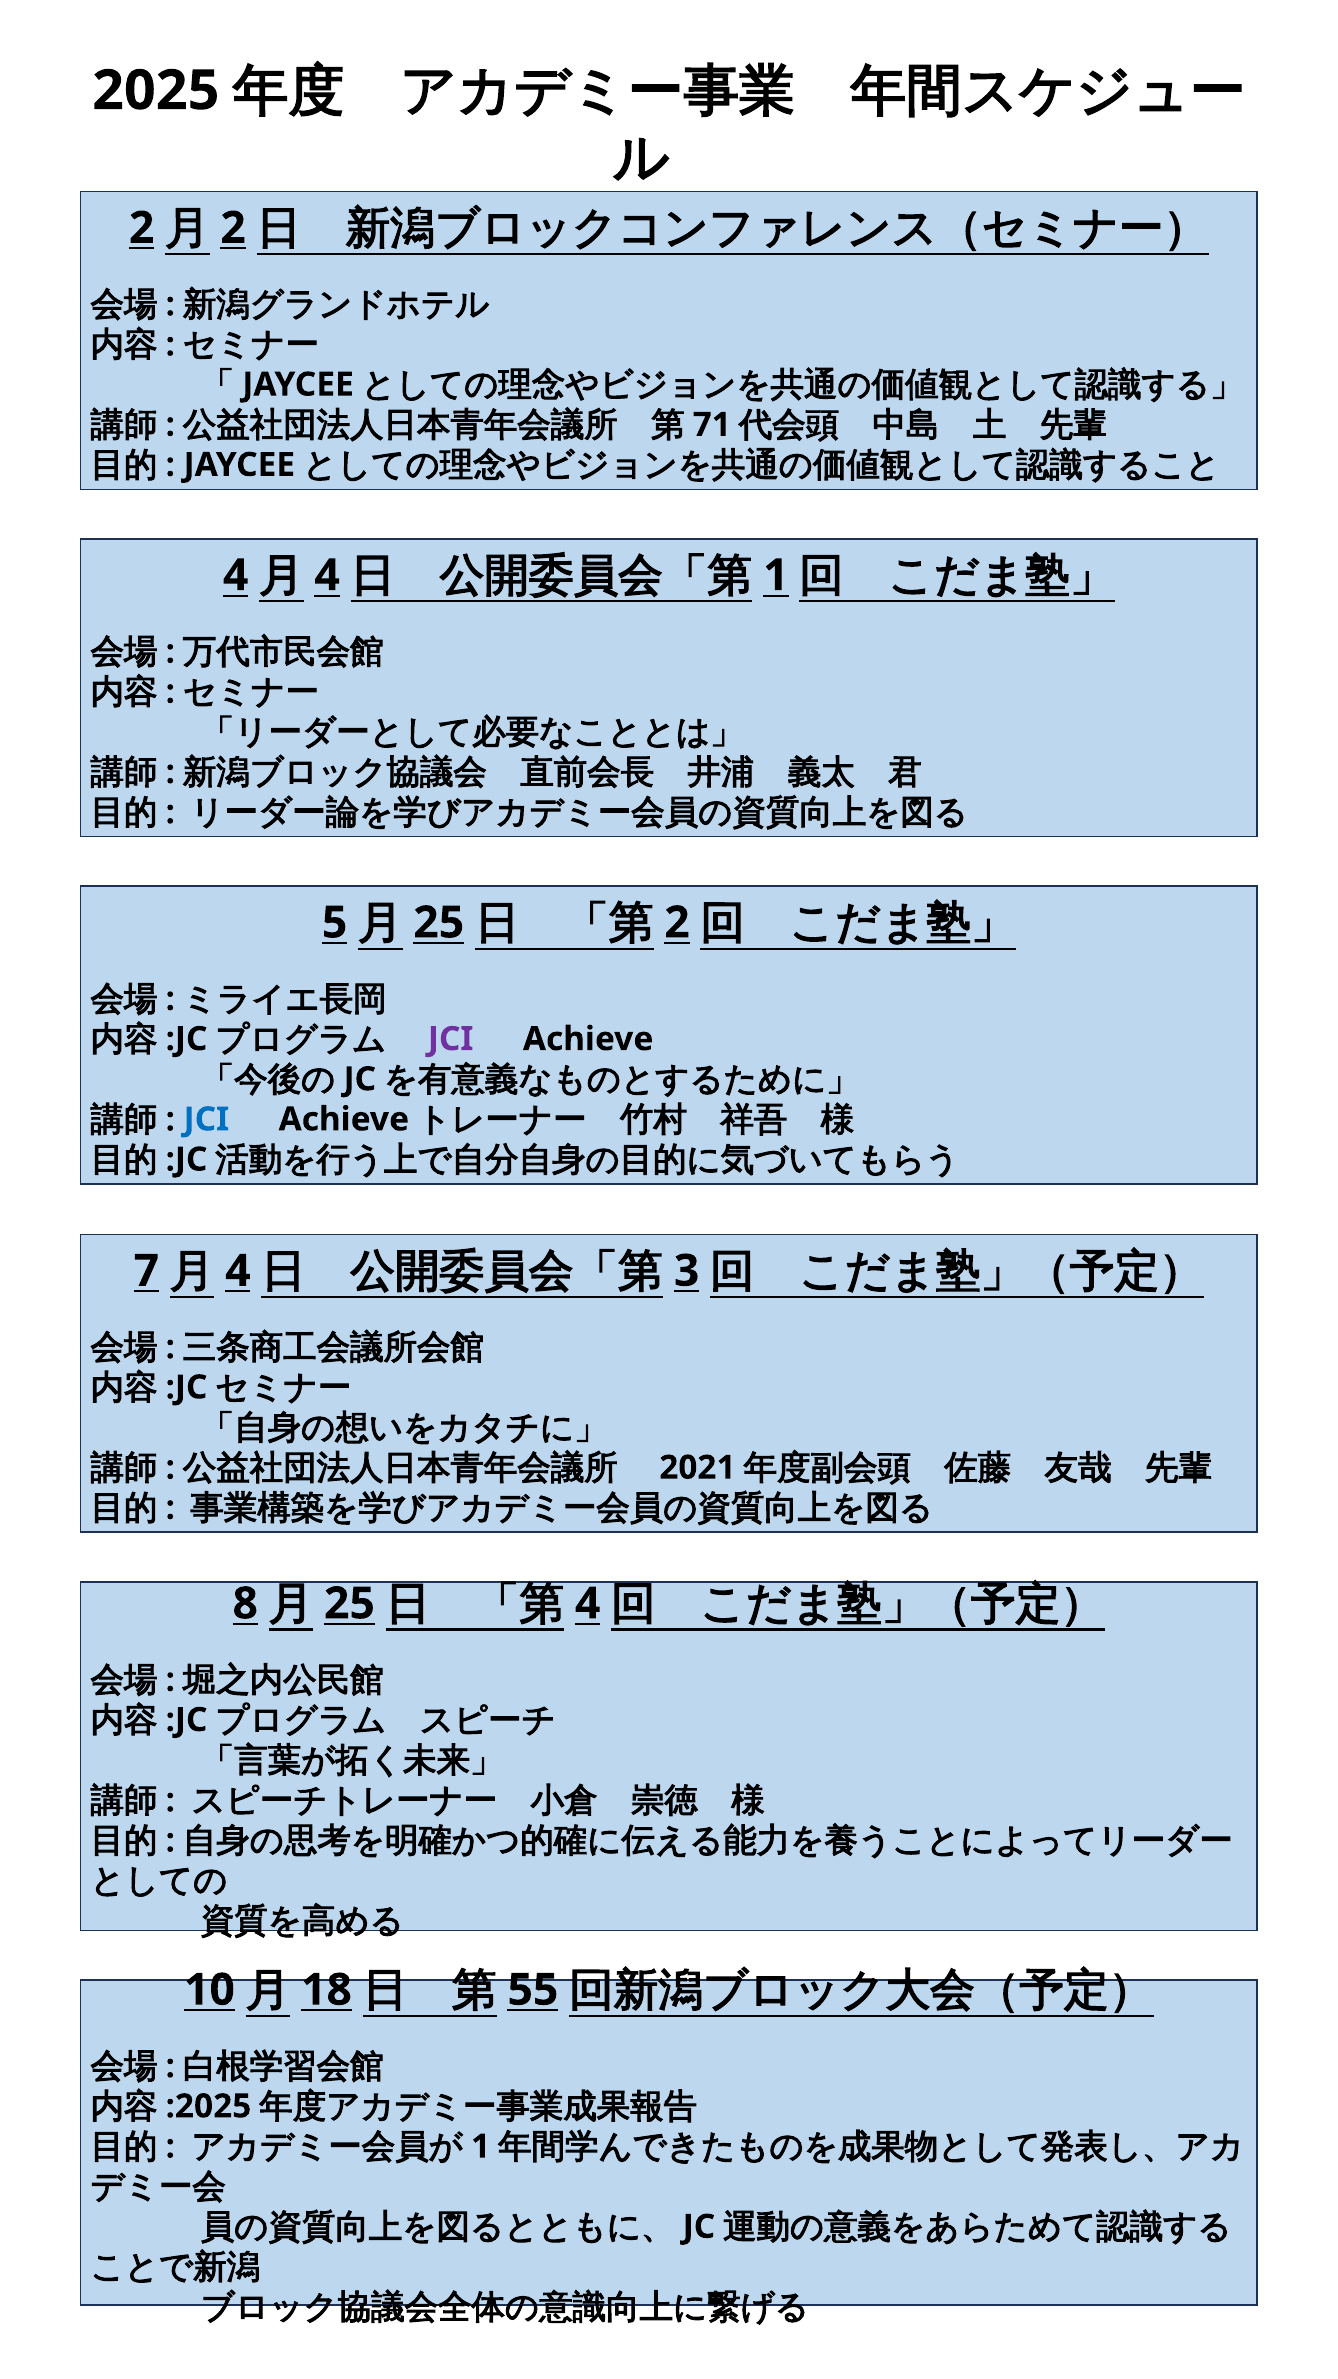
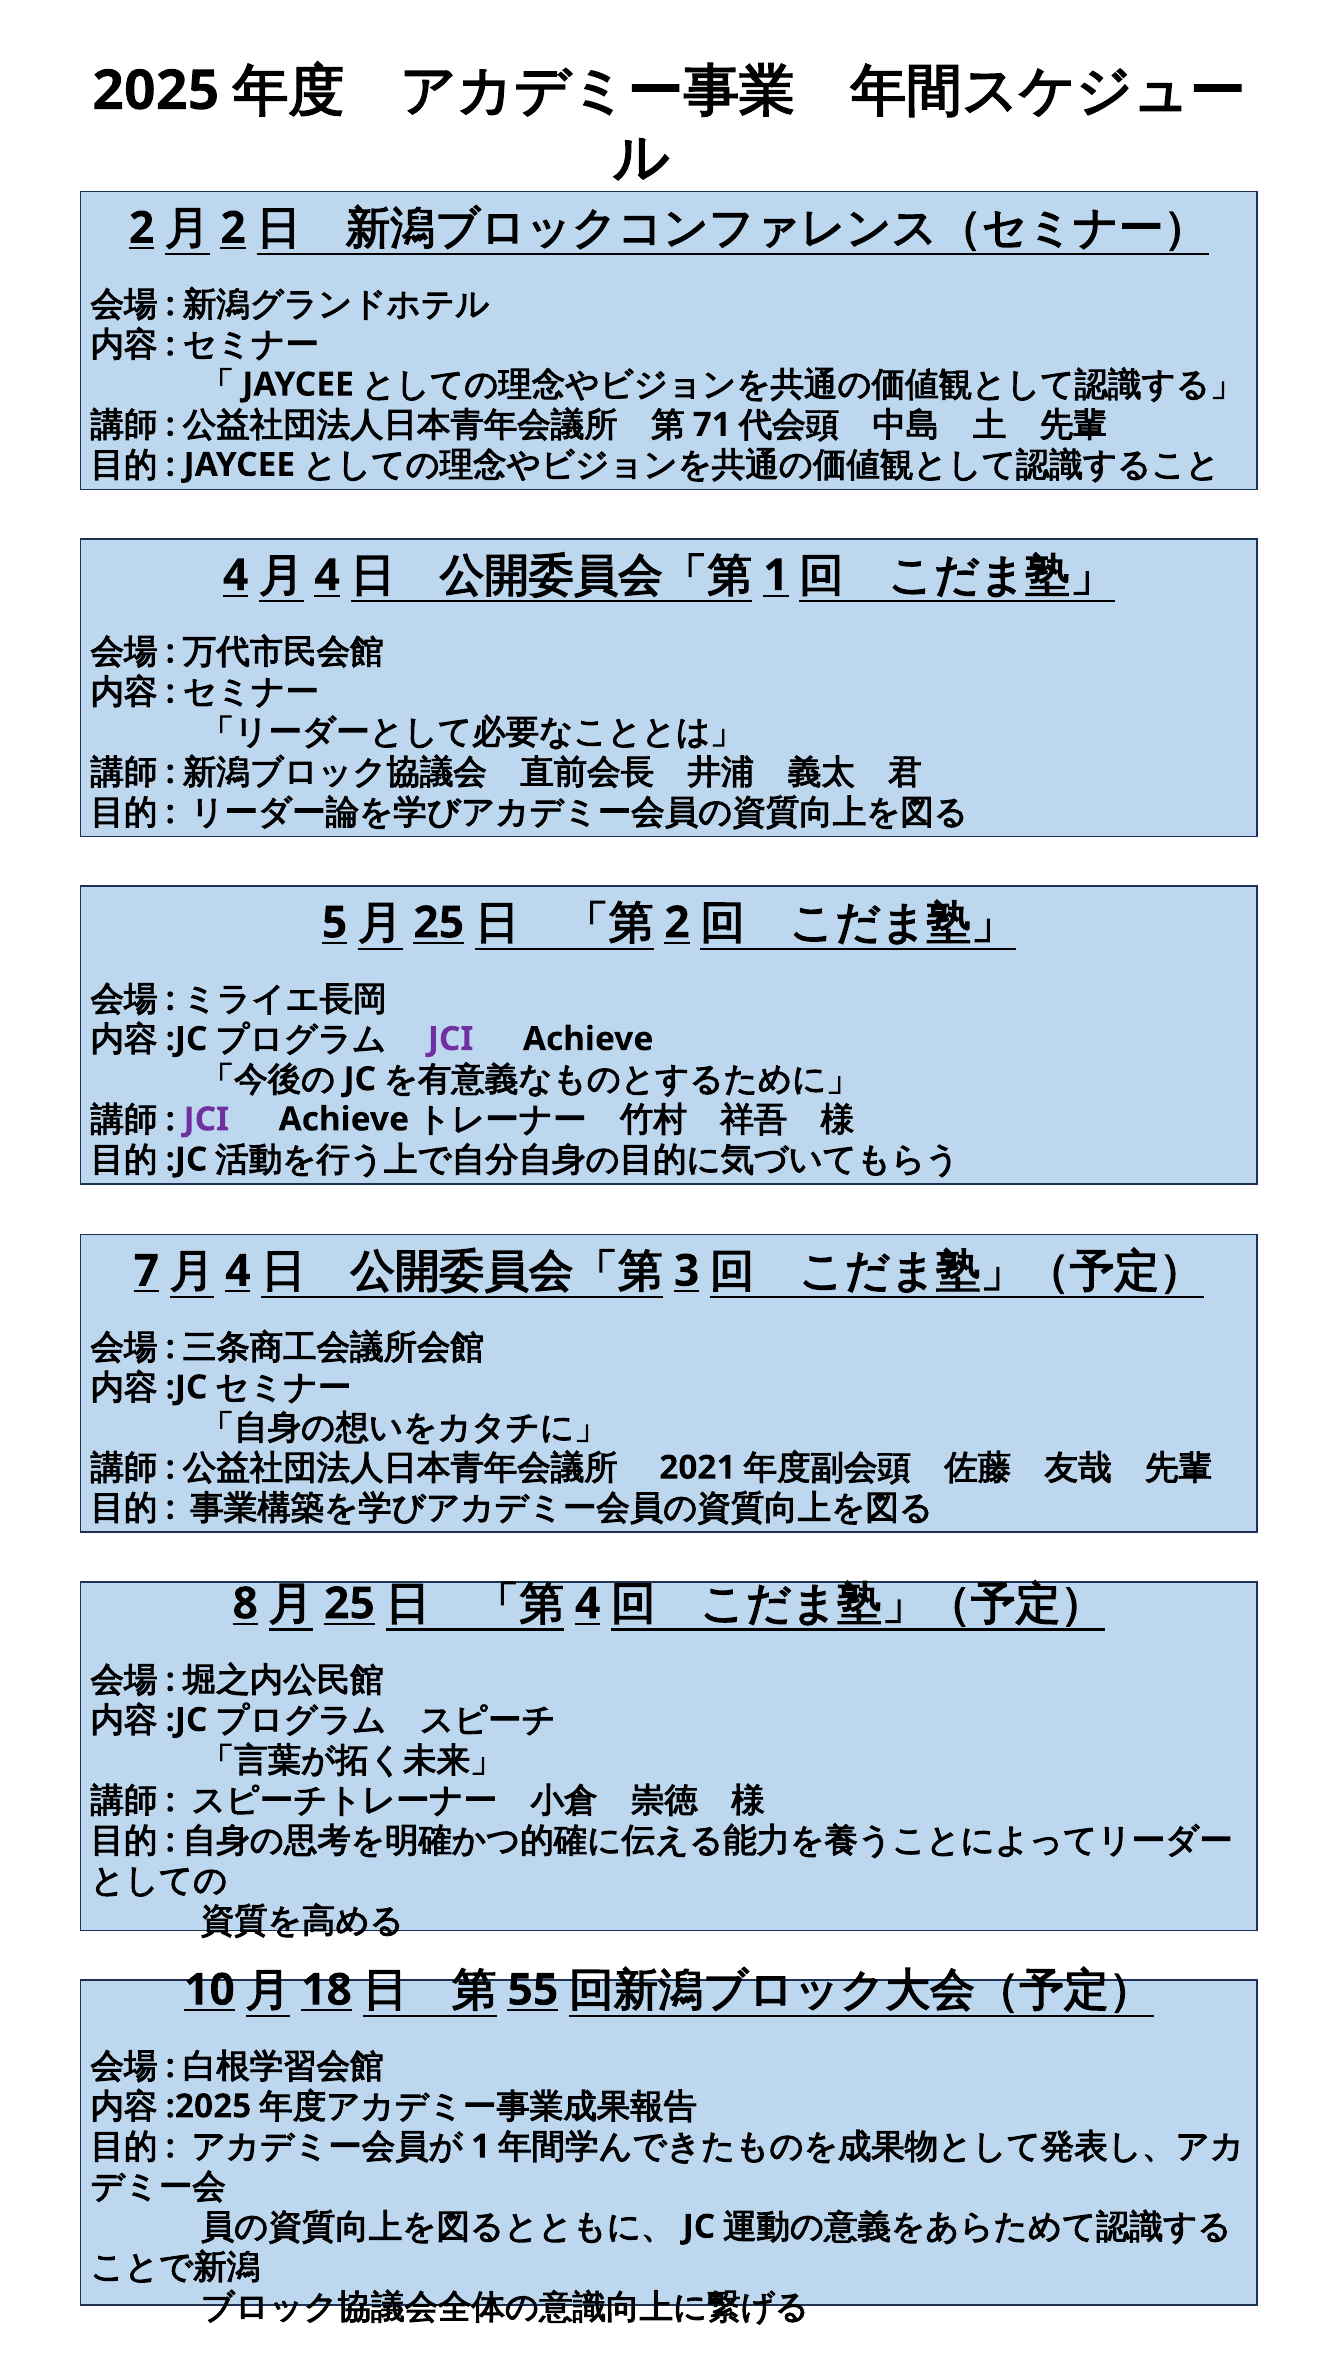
JCI colour: blue -> purple (206, 1119)
